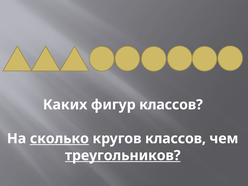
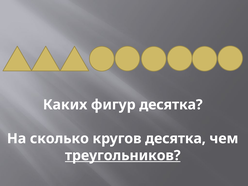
фигур классов: классов -> десятка (171, 105)
сколько underline: present -> none (59, 139)
кругов классов: классов -> десятка (175, 139)
